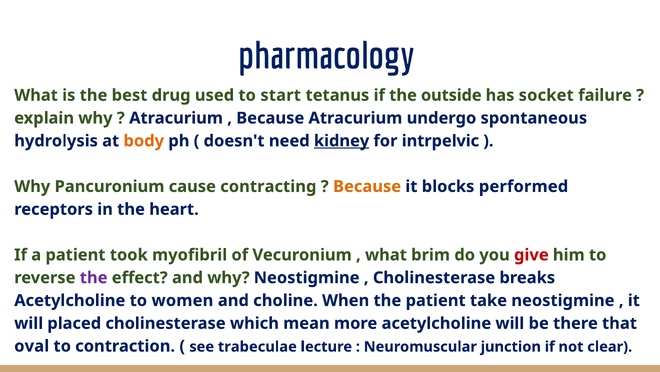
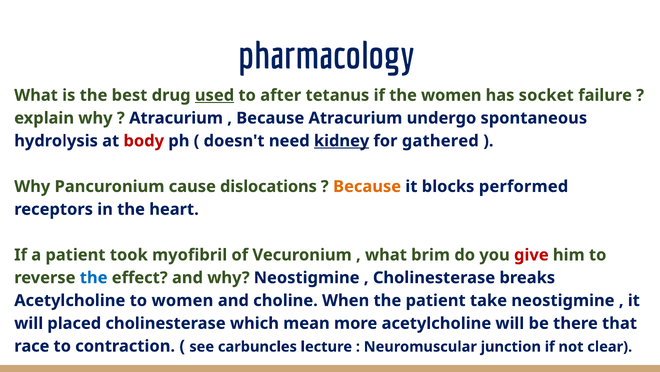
used underline: none -> present (215, 95)
start: start -> after (281, 95)
the outside: outside -> women (451, 95)
body colour: orange -> red (144, 141)
intrpelvic: intrpelvic -> gathered (440, 141)
contracting: contracting -> dislocations (268, 186)
the colour: purple -> blue (94, 277)
oval: oval -> race (32, 345)
trabeculae: trabeculae -> carbuncles (257, 346)
